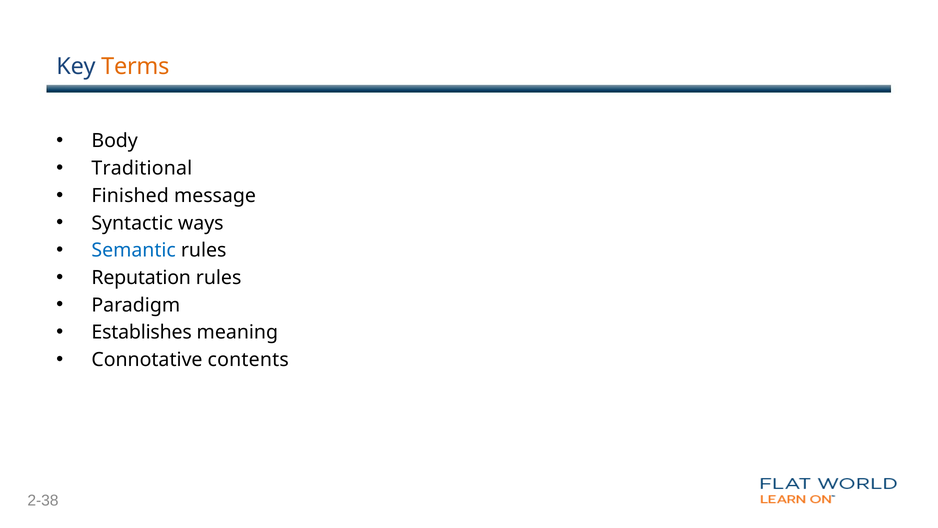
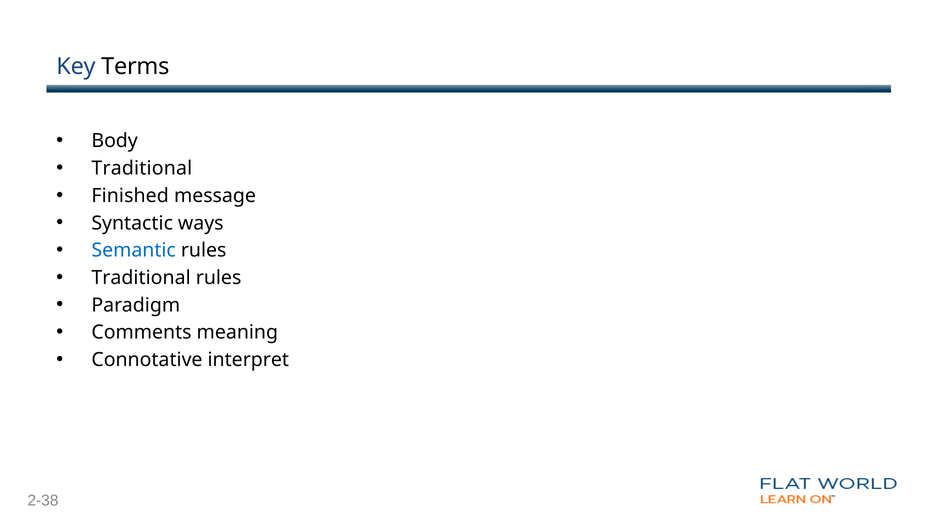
Terms colour: orange -> black (135, 67)
Reputation: Reputation -> Traditional (141, 278)
Establishes: Establishes -> Comments (142, 333)
contents: contents -> interpret (248, 360)
